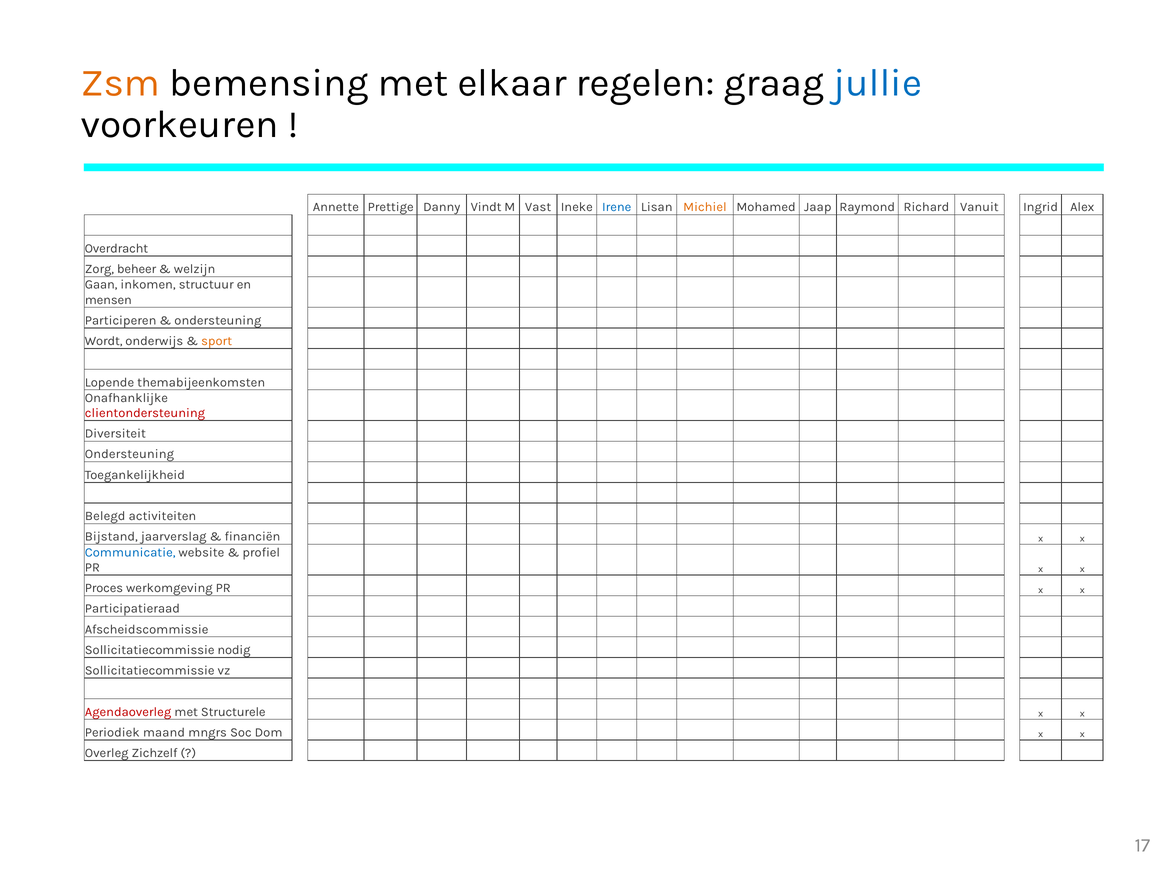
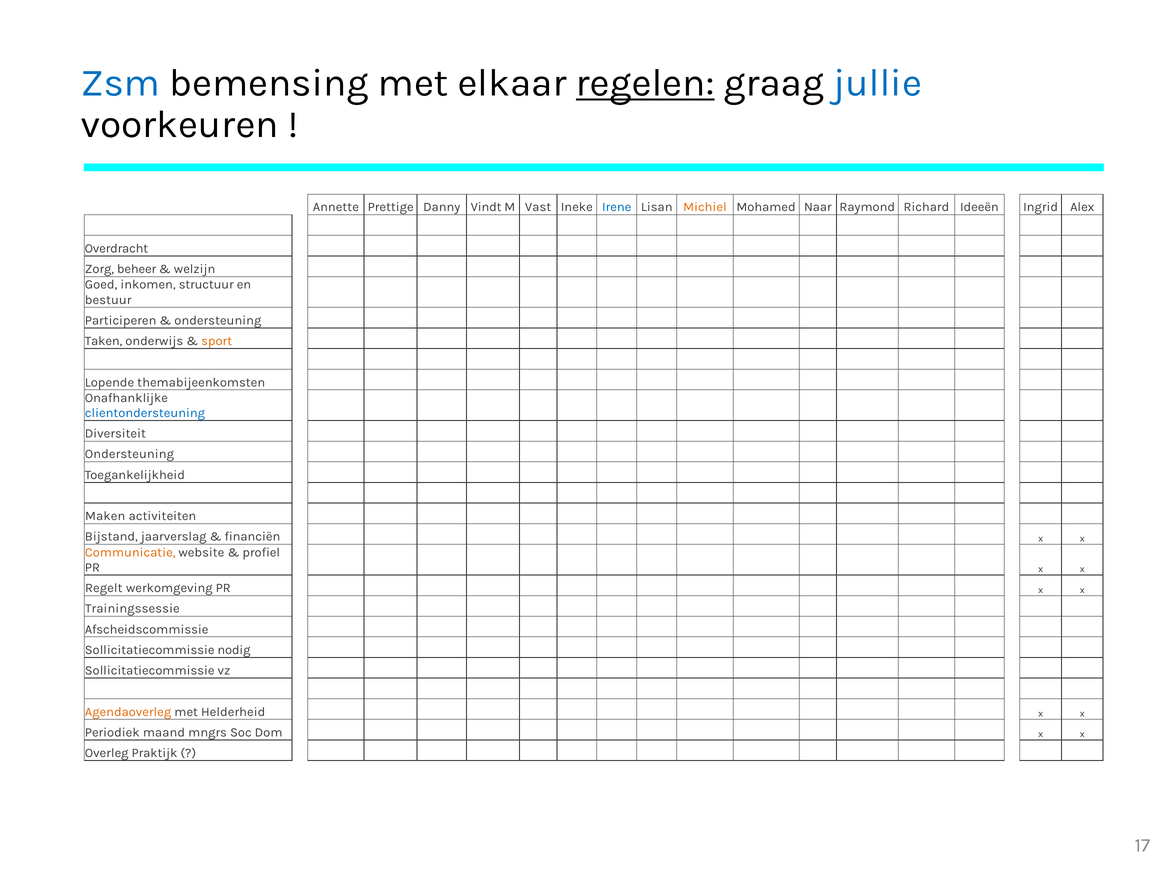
Zsm colour: orange -> blue (120, 83)
regelen underline: none -> present (645, 83)
Jaap: Jaap -> Naar (818, 207)
Vanuit: Vanuit -> Ideeën (979, 207)
Gaan: Gaan -> Goed (101, 285)
mensen: mensen -> bestuur (108, 300)
Wordt: Wordt -> Taken (104, 341)
clientondersteuning colour: red -> blue (145, 413)
Belegd: Belegd -> Maken (105, 516)
Communicatie colour: blue -> orange (130, 553)
Proces: Proces -> Regelt (104, 588)
Participatieraad: Participatieraad -> Trainingssessie (132, 609)
Agendaoverleg colour: red -> orange (128, 712)
Structurele: Structurele -> Helderheid (233, 712)
Zichzelf: Zichzelf -> Praktijk (155, 753)
